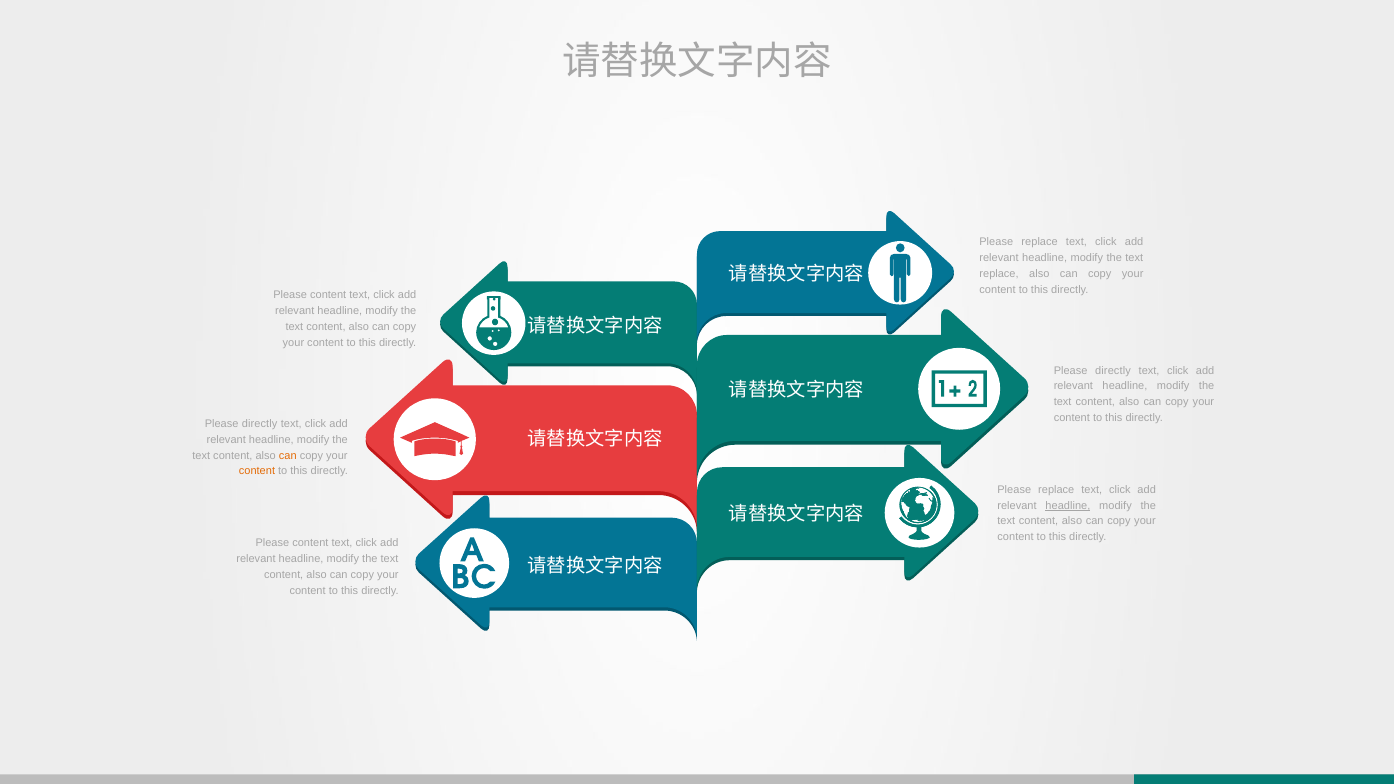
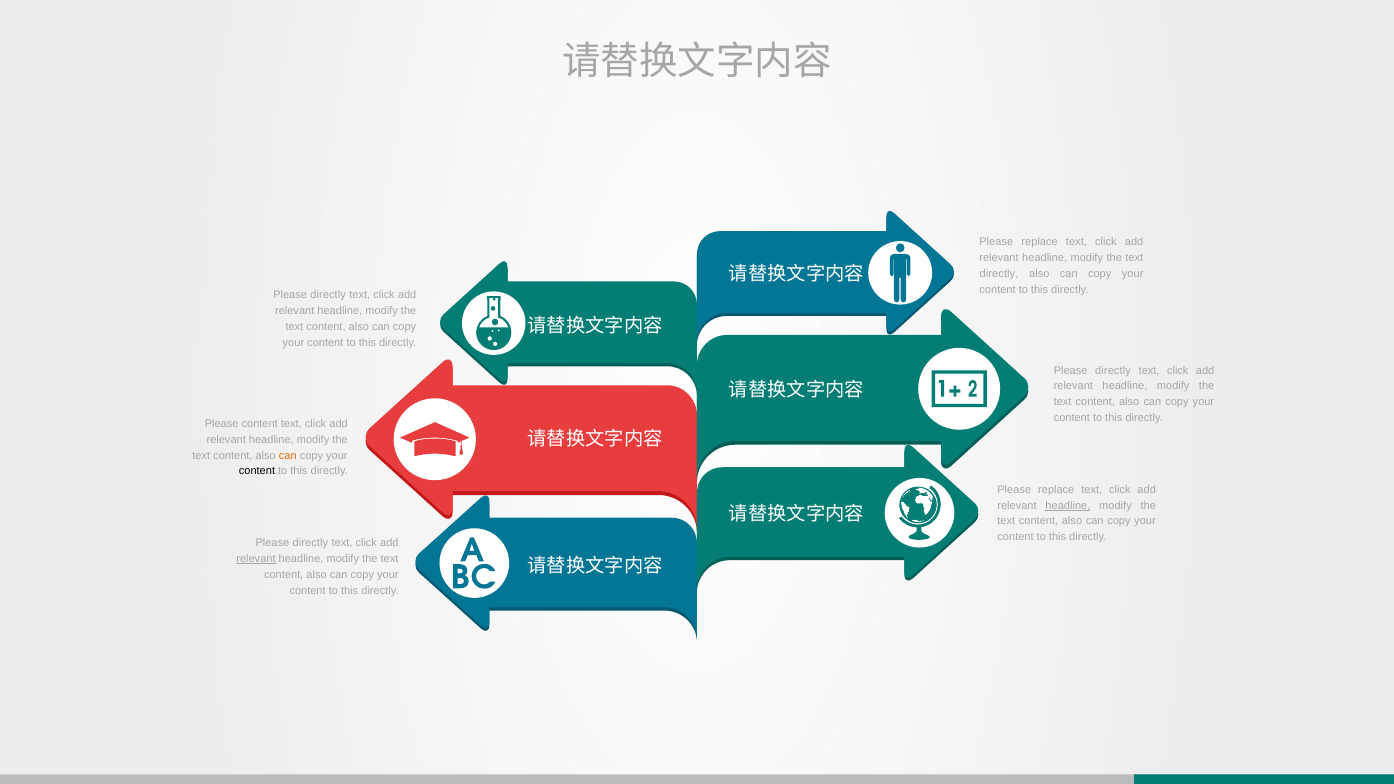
replace: replace -> directly (999, 274)
content: content -> directly (328, 295)
directly: directly -> content (260, 424)
content colour: orange -> black (257, 471)
content: content -> directly (310, 543)
relevant underline: none -> present (256, 559)
